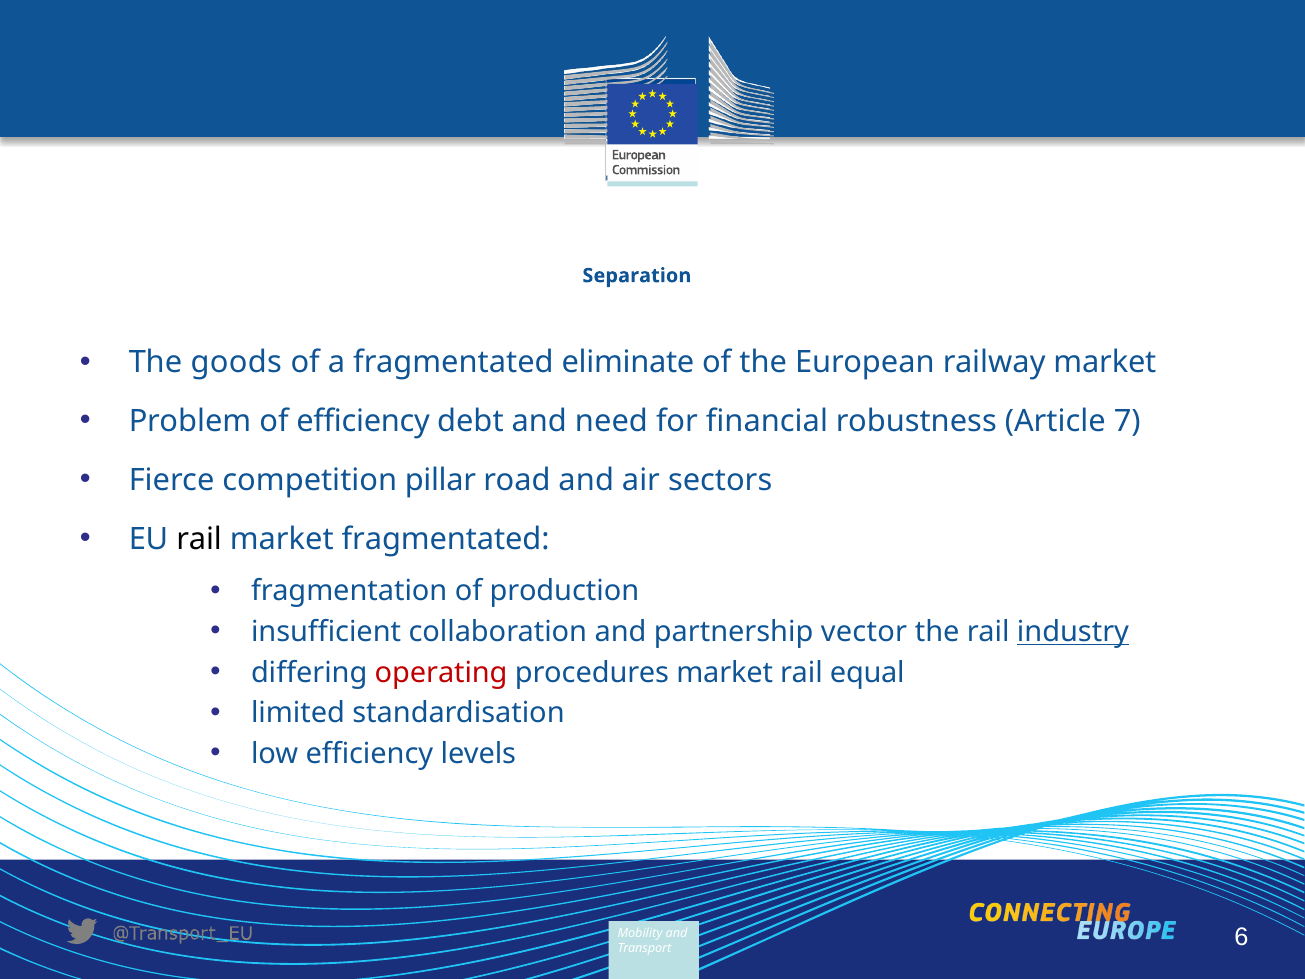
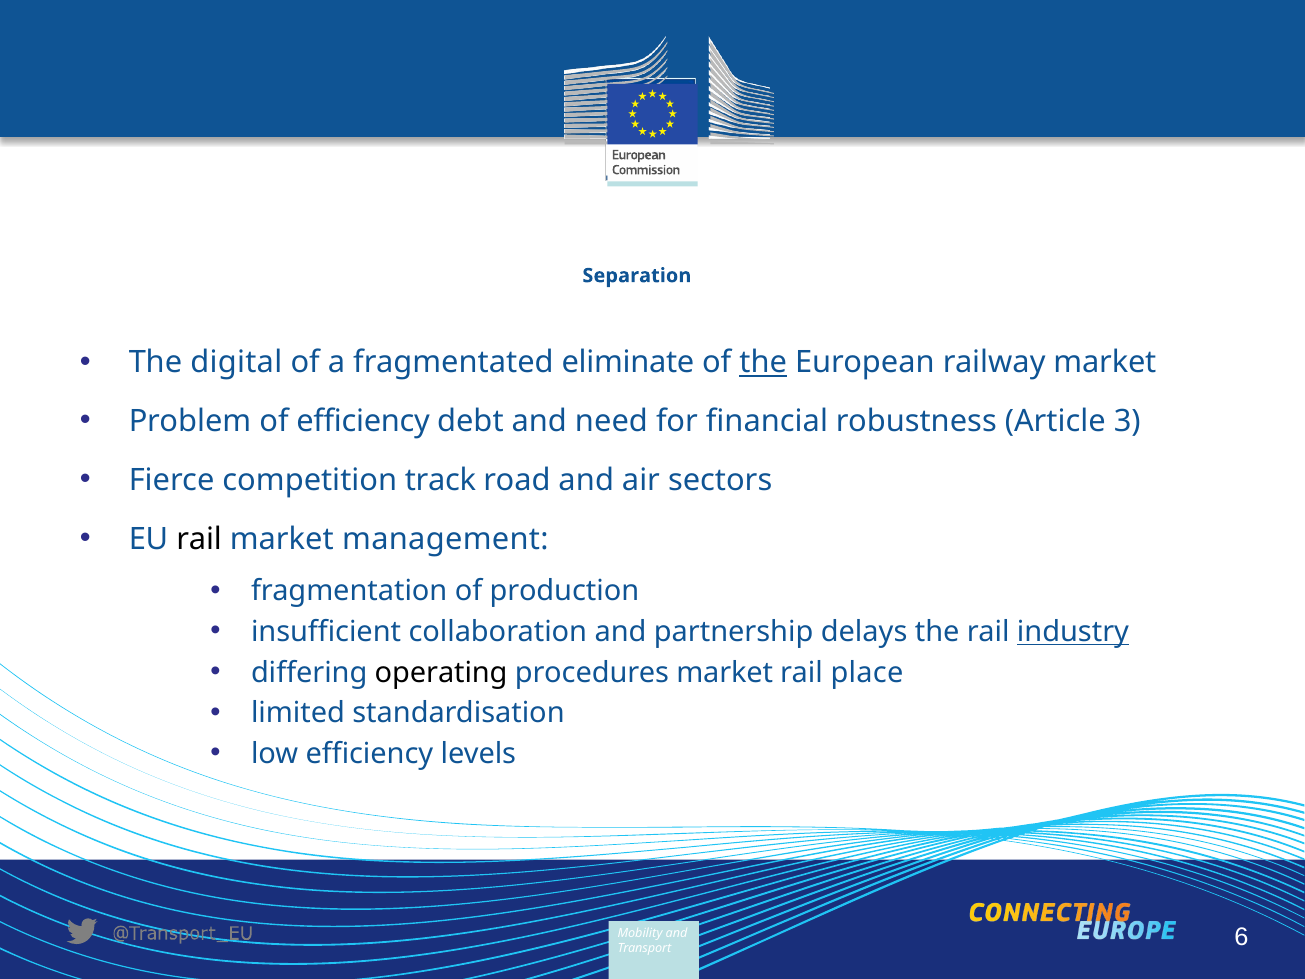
goods: goods -> digital (236, 362)
the underline: none -> present (763, 362)
7: 7 -> 3 (1127, 421)
pillar: pillar -> track (440, 480)
market fragmentated: fragmentated -> management (445, 539)
vector: vector -> delays (864, 632)
operating colour: red -> black (441, 672)
equal: equal -> place (867, 672)
